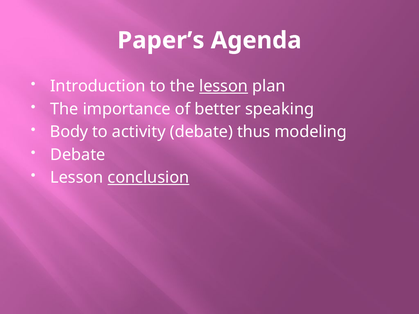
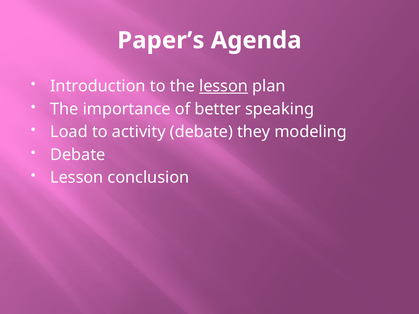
Body: Body -> Load (69, 132)
thus: thus -> they (254, 132)
conclusion underline: present -> none (148, 178)
